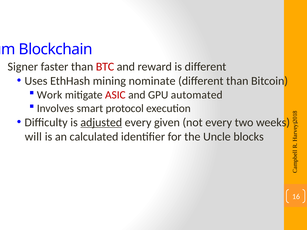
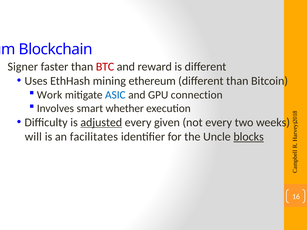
mining nominate: nominate -> ethereum (152, 81)
ASIC colour: red -> blue (115, 95)
automated: automated -> connection (197, 95)
protocol: protocol -> whether (125, 109)
calculated: calculated -> facilitates (94, 137)
blocks underline: none -> present (249, 137)
